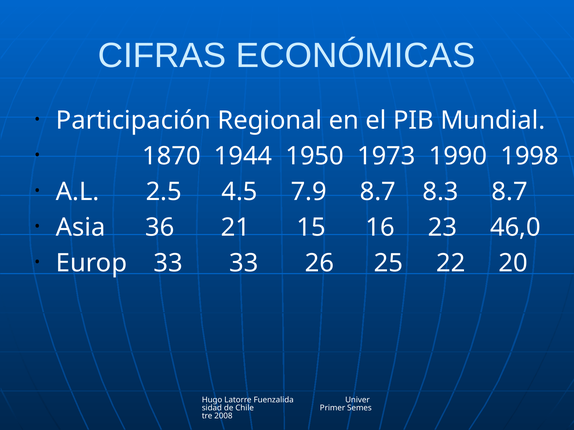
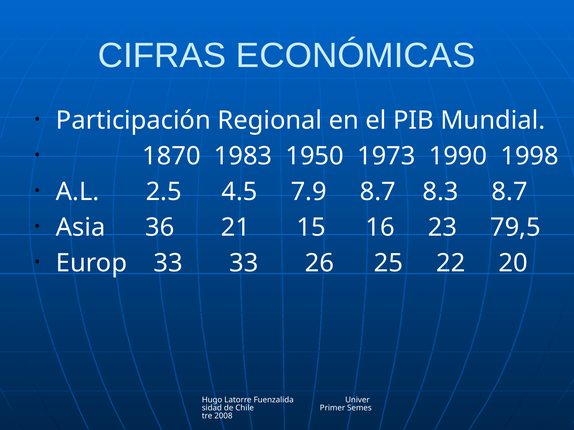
1944: 1944 -> 1983 (243, 156)
46,0: 46,0 -> 79,5 (515, 228)
